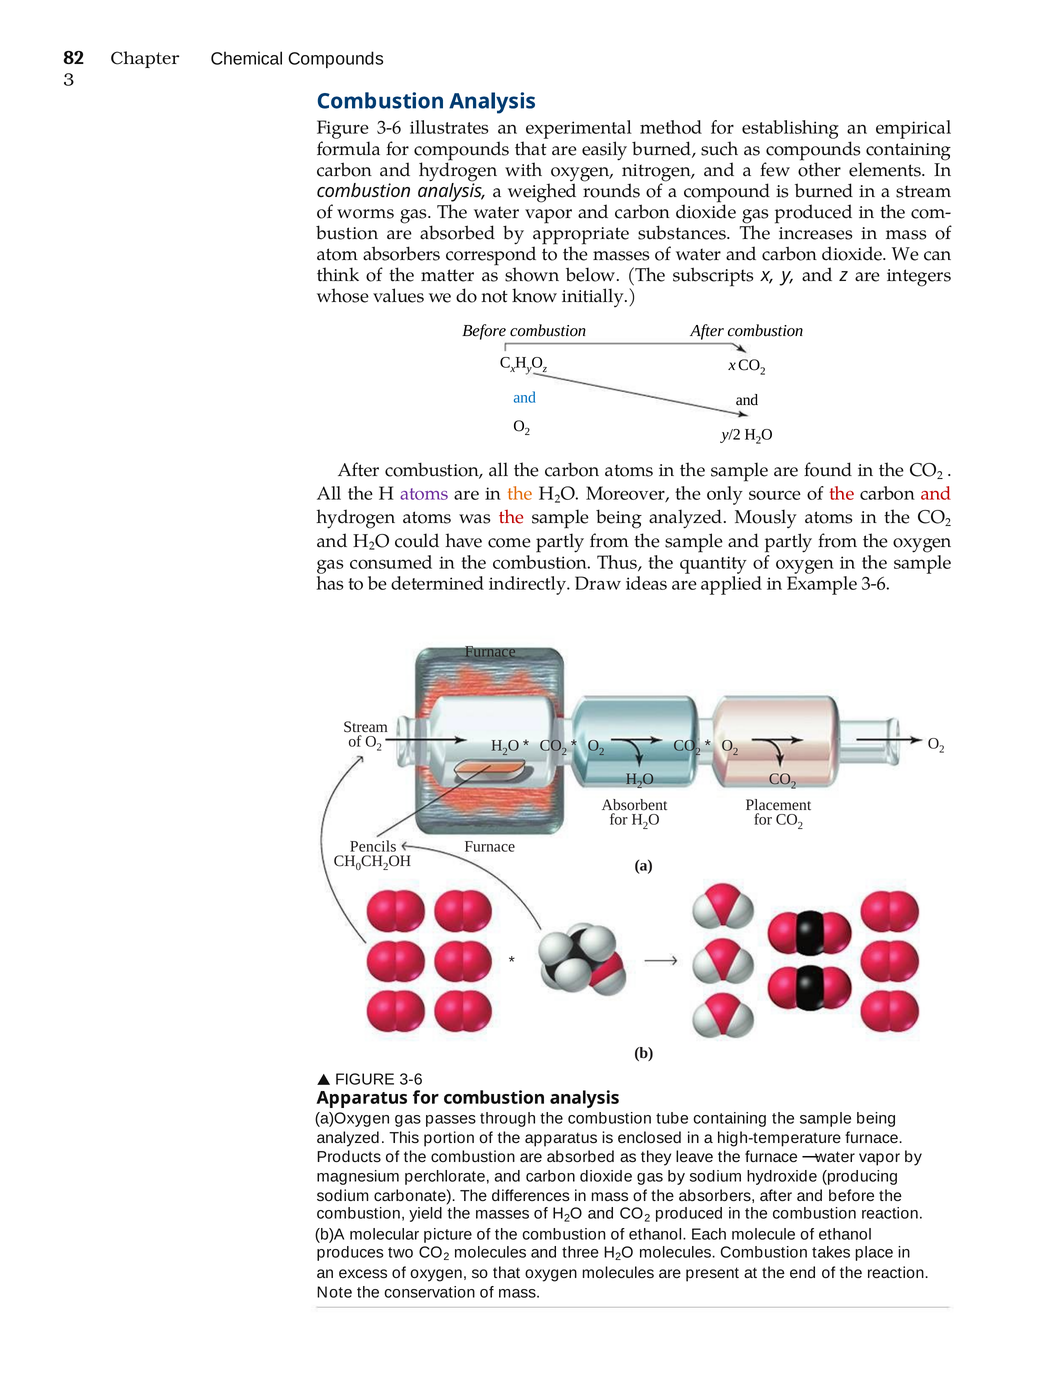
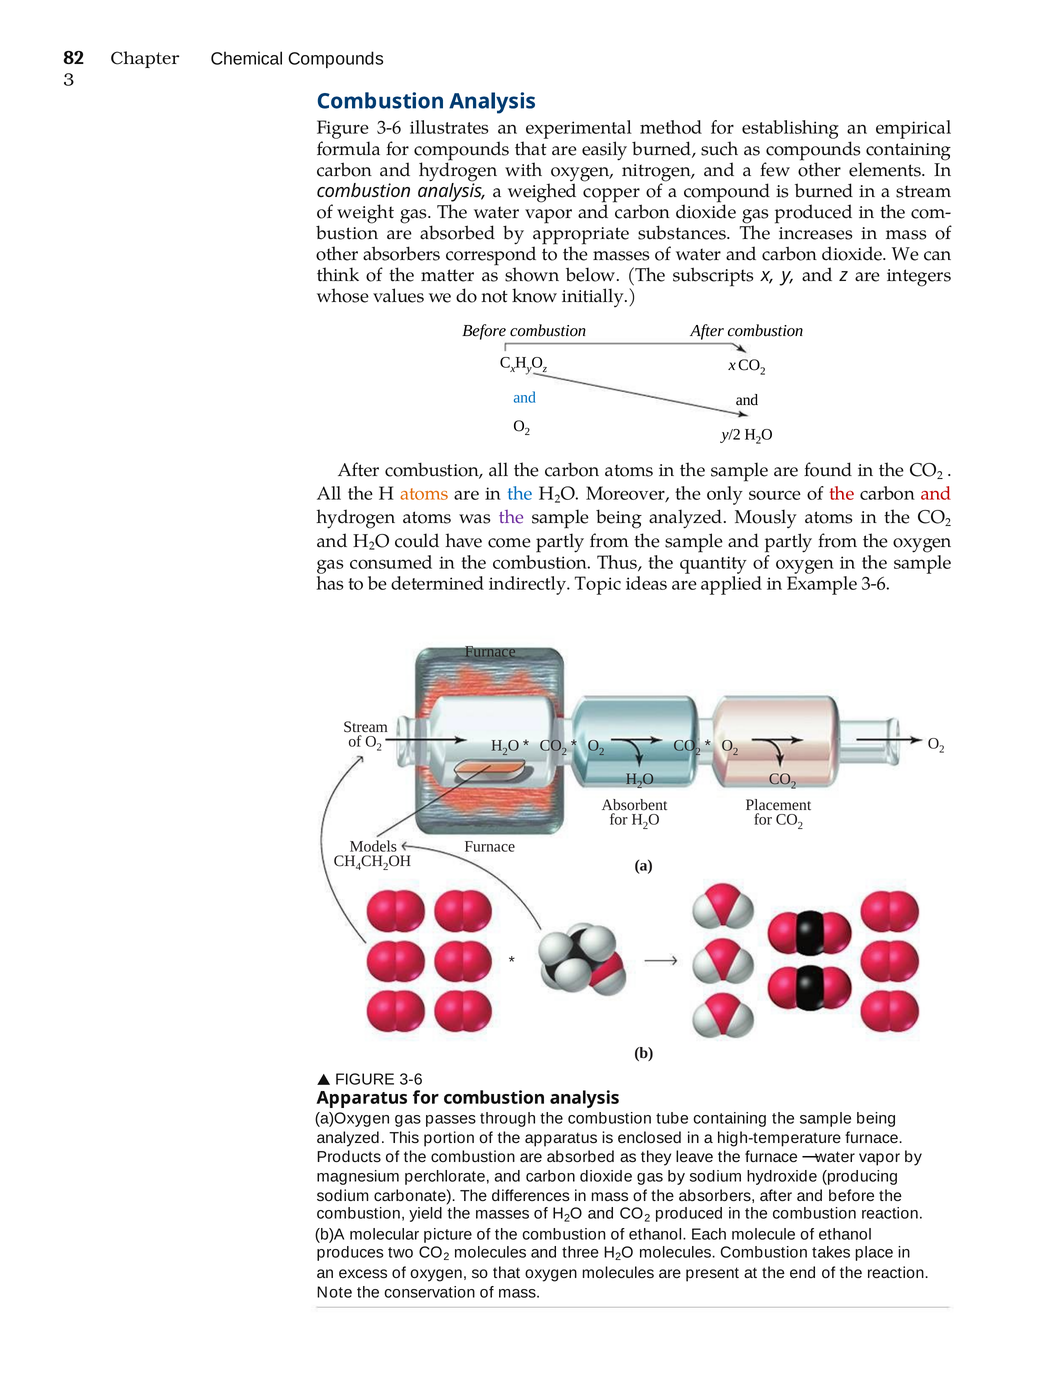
rounds: rounds -> copper (612, 191)
worms: worms -> weight (366, 212)
atom: atom -> other (337, 254)
atoms colour: purple -> orange (424, 494)
the colour: orange -> blue (520, 494)
the colour: red -> purple (511, 517)
Draw: Draw -> Topic (598, 583)
Pencils: Pencils -> Models (373, 846)
0: 0 -> 4 (358, 867)
